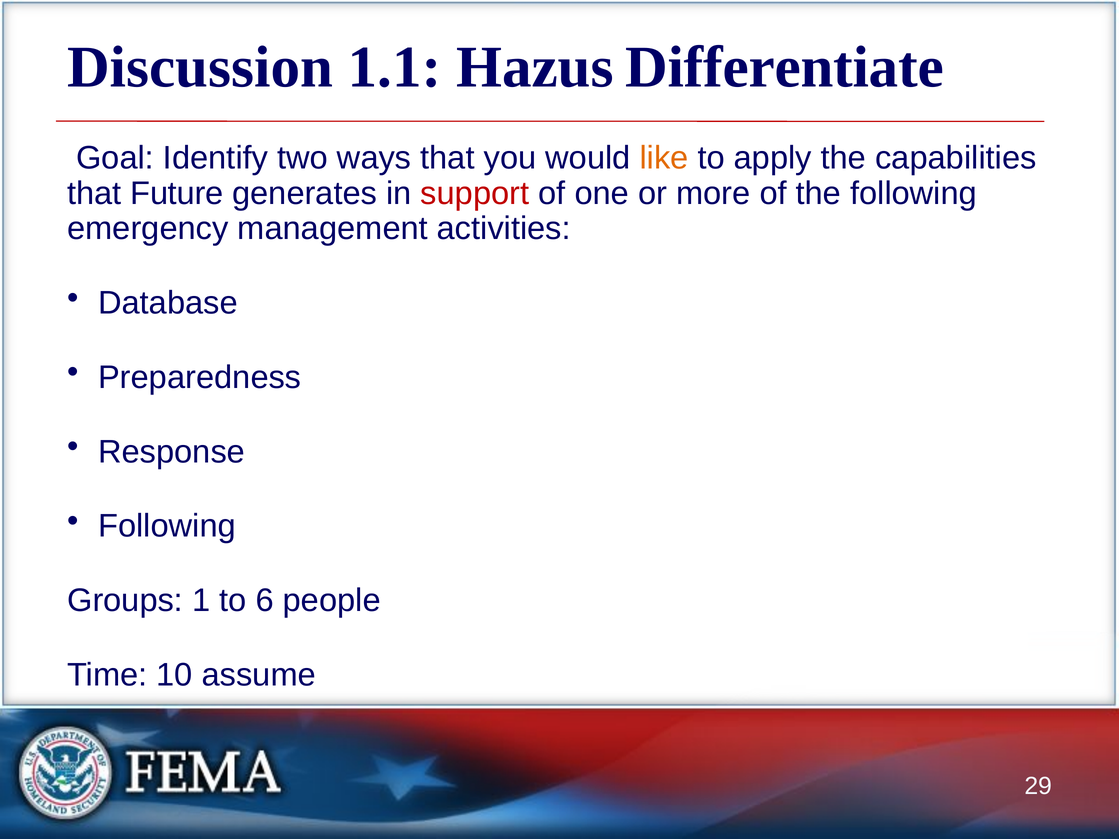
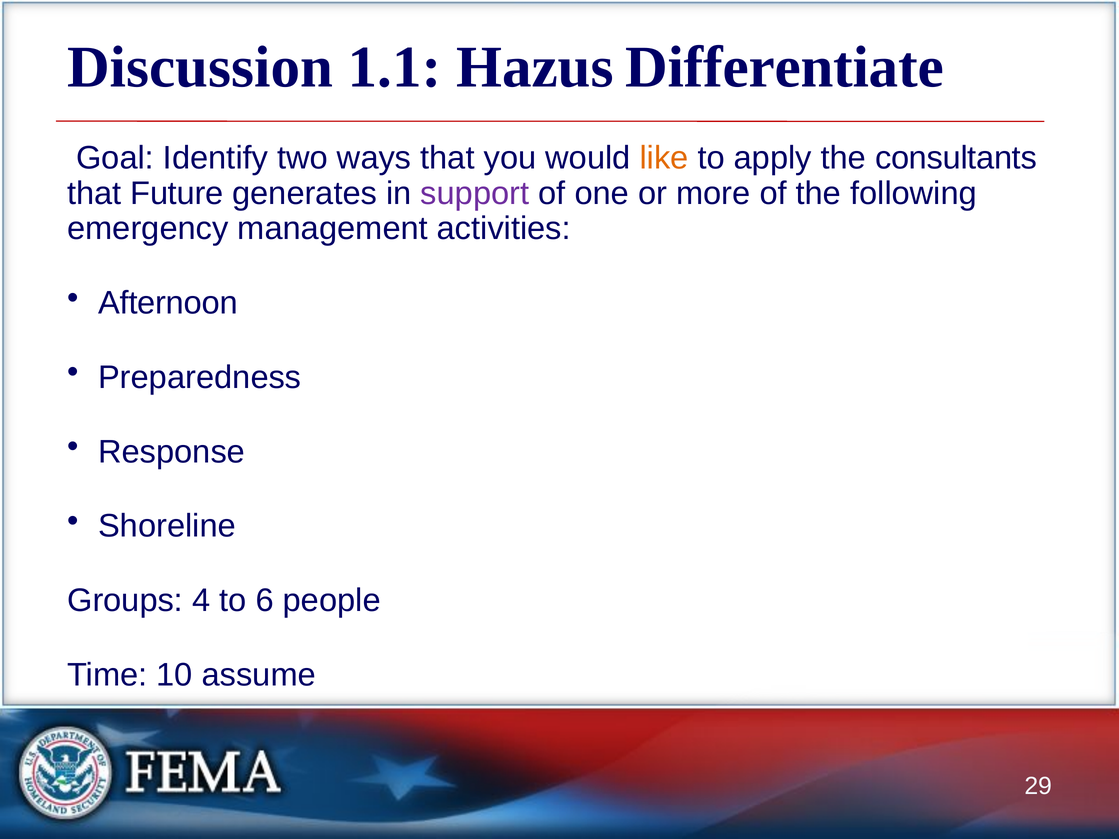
capabilities: capabilities -> consultants (956, 158)
support colour: red -> purple (475, 193)
Database: Database -> Afternoon (168, 303)
Following: Following -> Shoreline (167, 526)
1: 1 -> 4 (201, 601)
